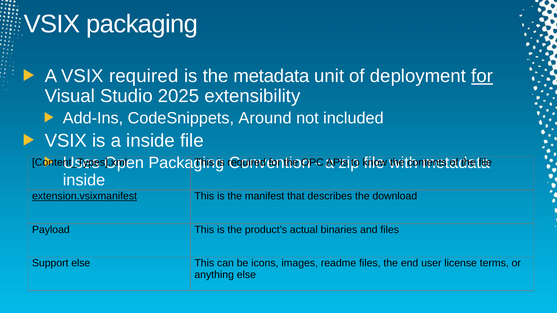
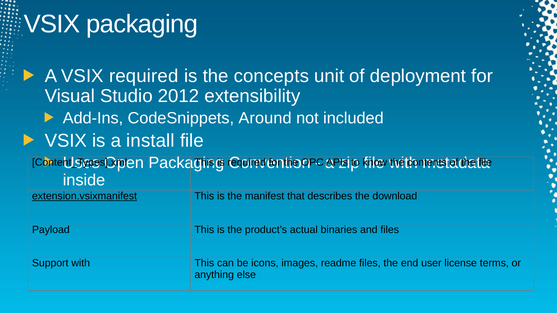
the metadata: metadata -> concepts (271, 76)
for underline: present -> none (482, 76)
2025: 2025 -> 2012 (179, 96)
a inside: inside -> install (150, 141)
Support else: else -> with (81, 264)
